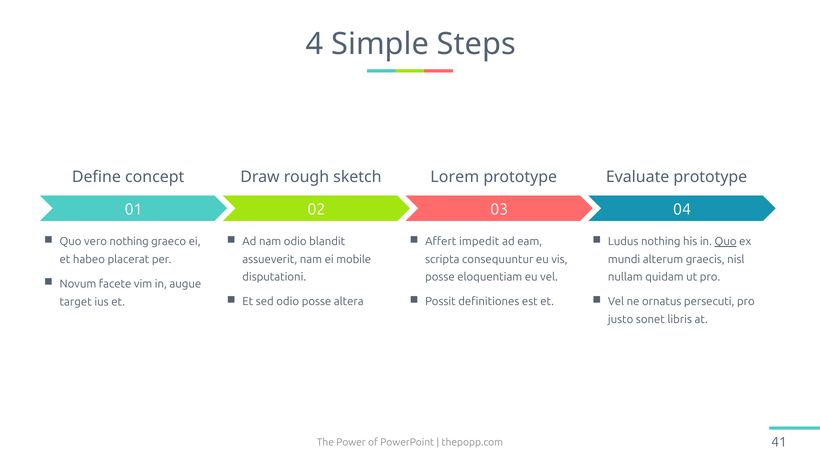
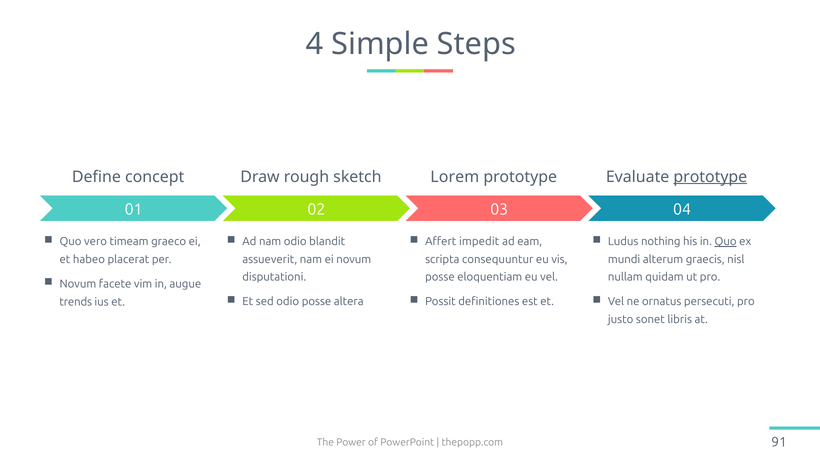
prototype underline: none -> present (710, 177)
vero nothing: nothing -> timeam (129, 242)
ei mobile: mobile -> novum (354, 259)
target: target -> trends (76, 302)
41: 41 -> 91 (779, 442)
